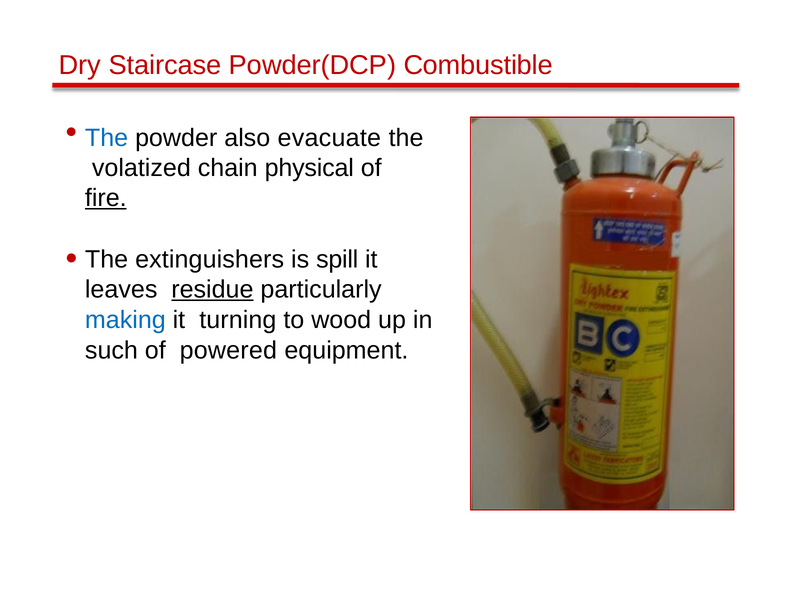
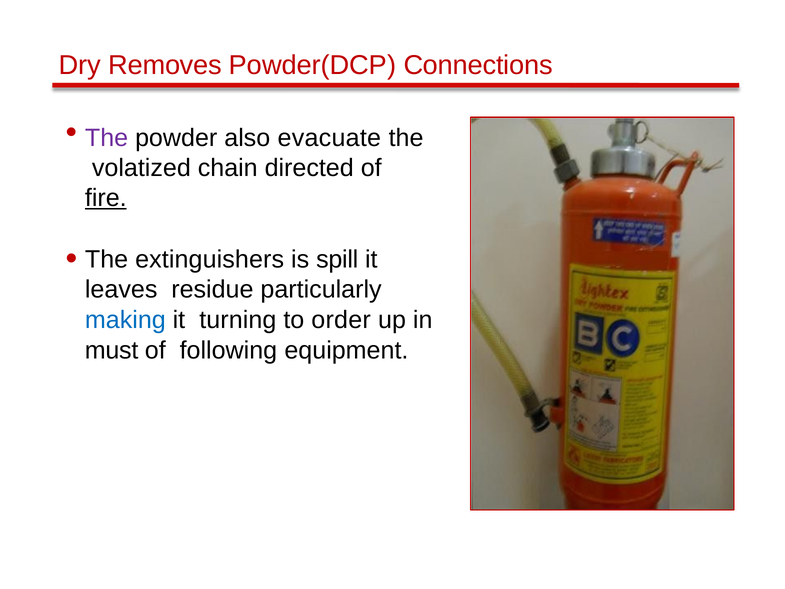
Staircase: Staircase -> Removes (165, 65)
Combustible: Combustible -> Connections (478, 65)
The colour: blue -> purple (107, 138)
physical: physical -> directed (309, 168)
residue underline: present -> none (212, 290)
wood: wood -> order (341, 320)
such: such -> must (112, 350)
powered: powered -> following (228, 350)
